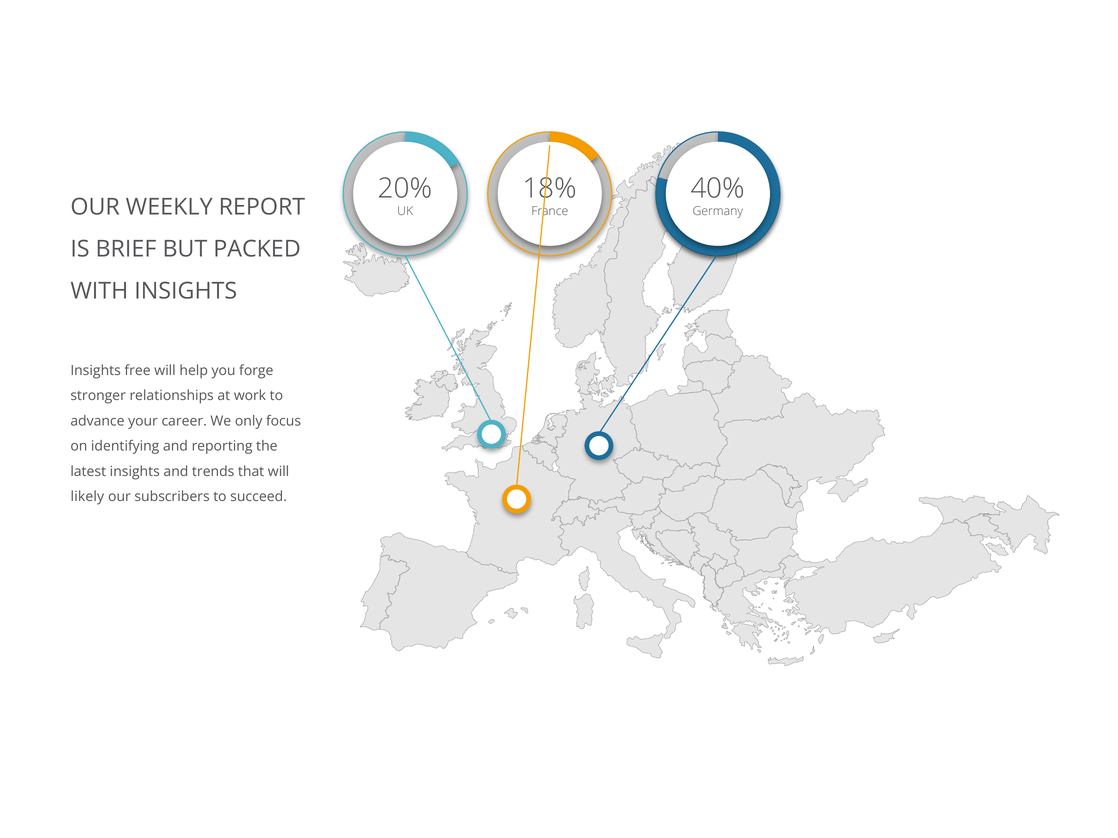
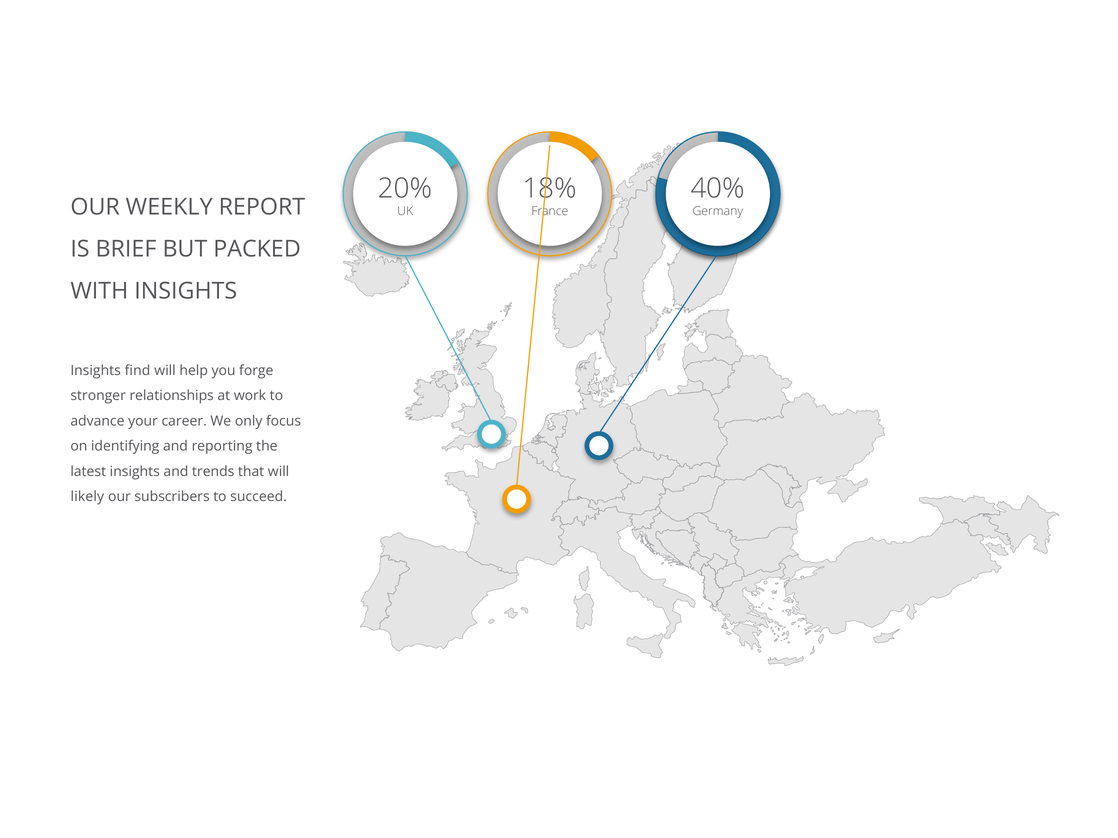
free: free -> find (138, 371)
